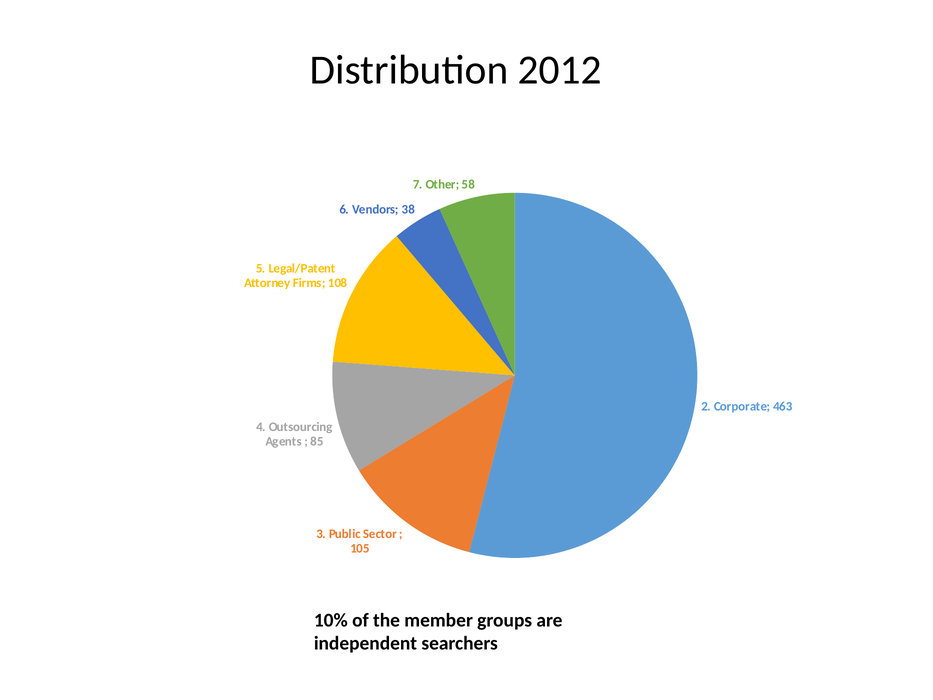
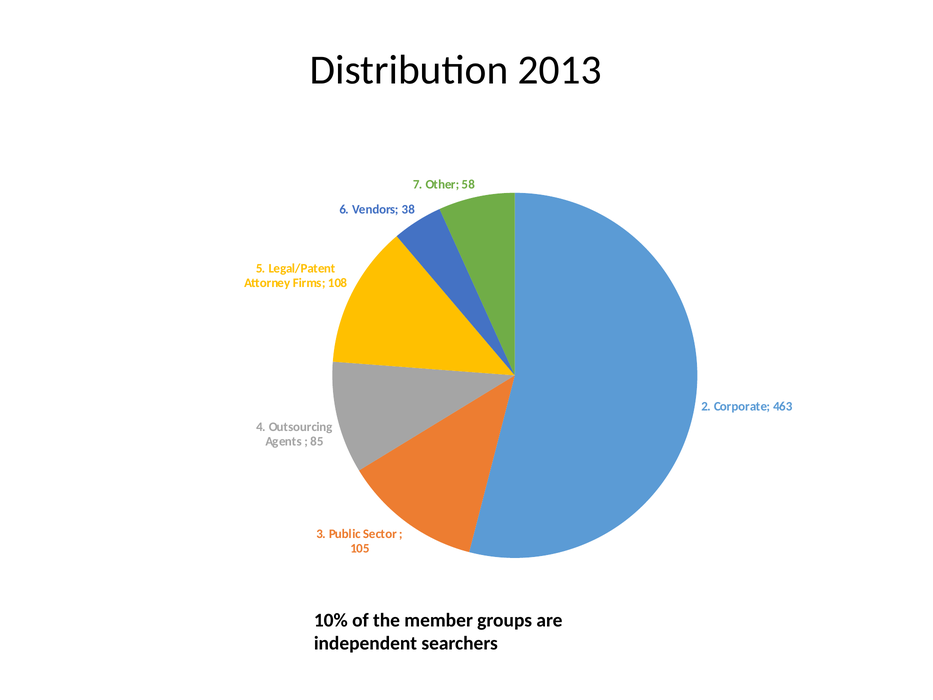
2012: 2012 -> 2013 (560, 70)
